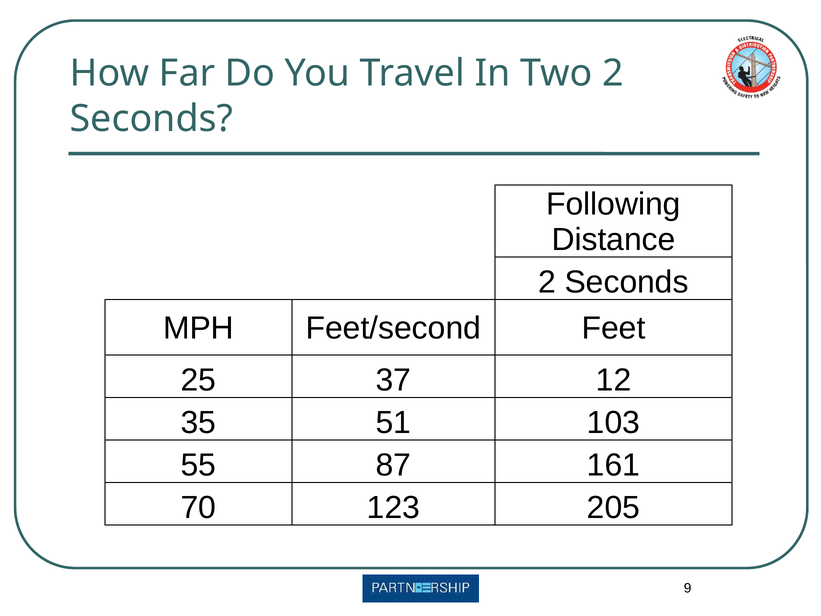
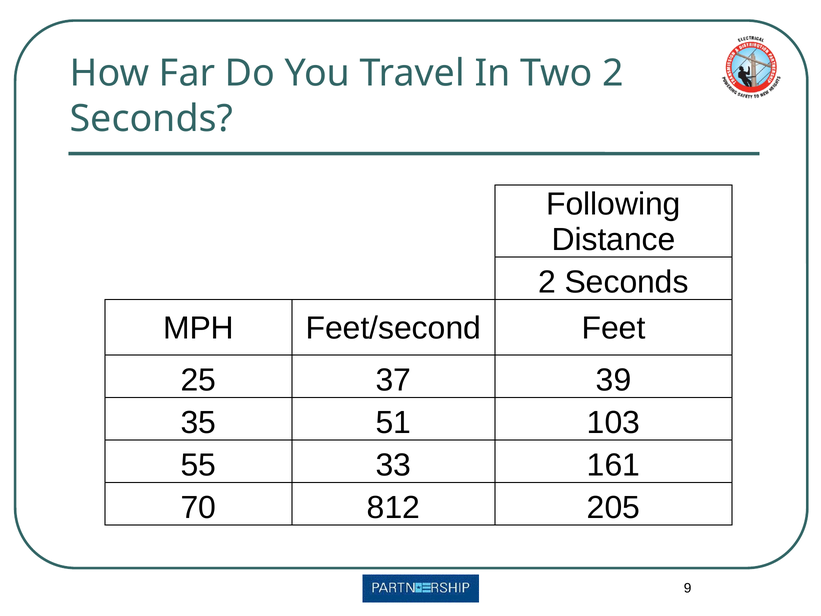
12: 12 -> 39 (614, 380)
87: 87 -> 33 (393, 465)
123: 123 -> 812 (393, 508)
